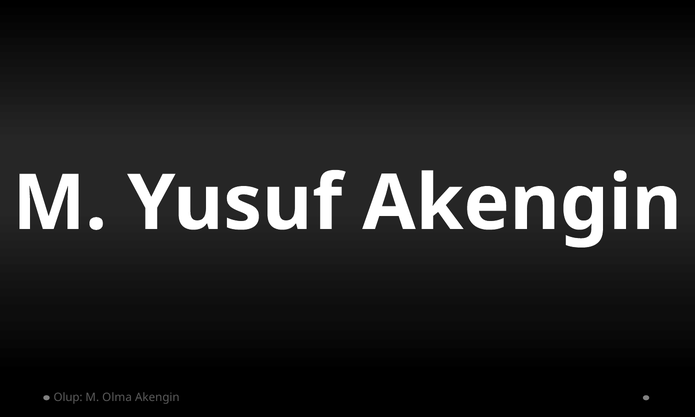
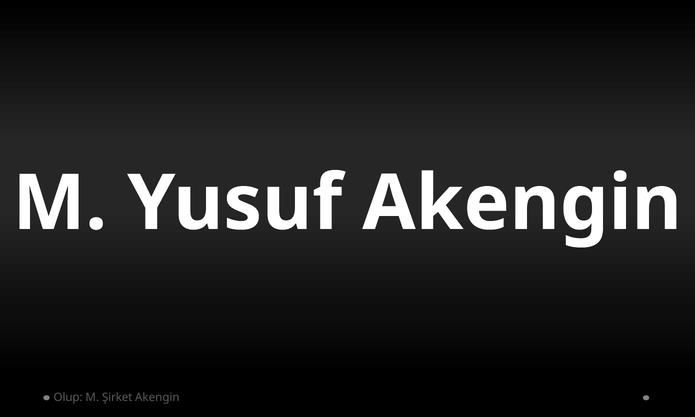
Olma: Olma -> Şirket (117, 397)
